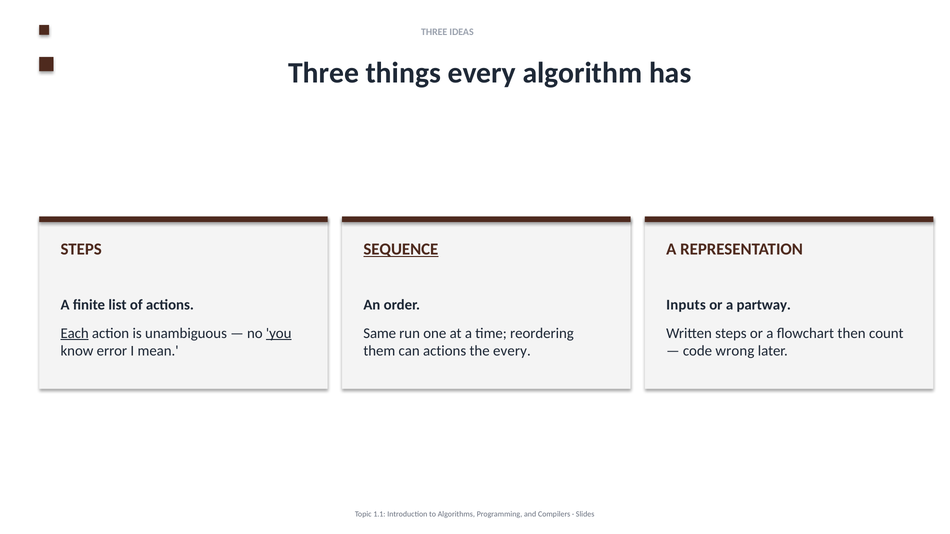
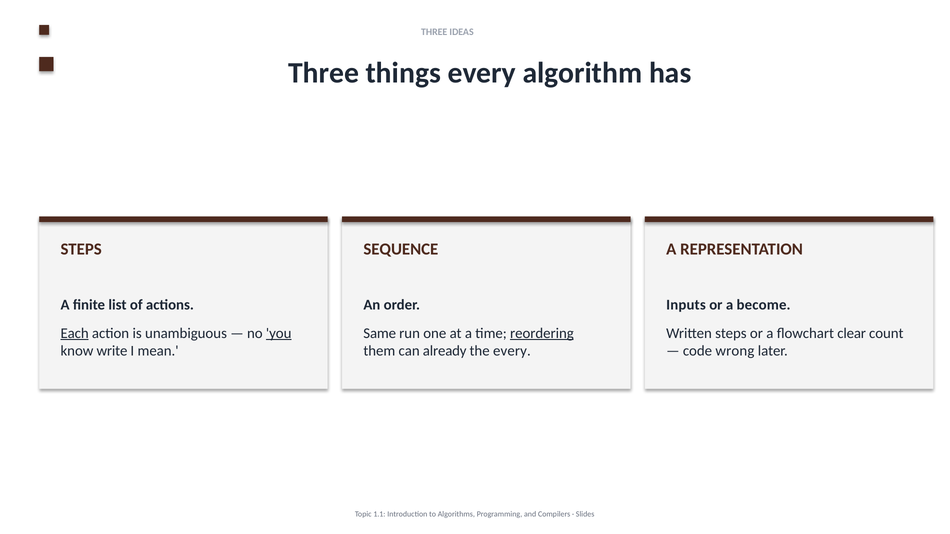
SEQUENCE underline: present -> none (401, 249)
partway: partway -> become (764, 305)
reordering underline: none -> present (542, 333)
then: then -> clear (852, 333)
error: error -> write (112, 351)
can actions: actions -> already (445, 351)
